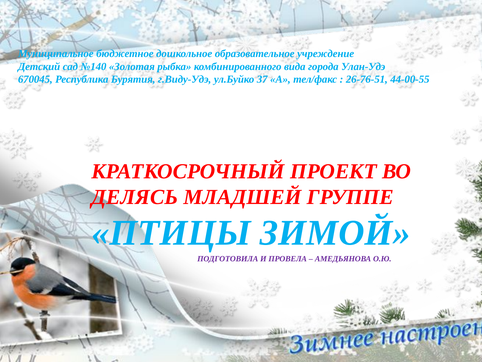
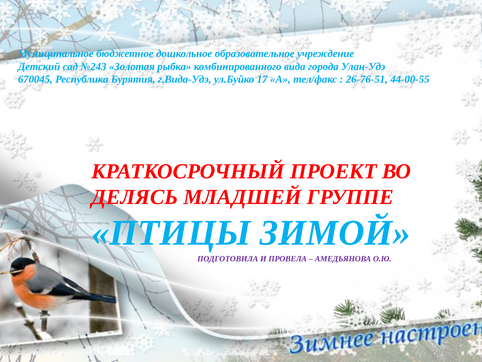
№140: №140 -> №243 (93, 66)
г.Виду-Удэ: г.Виду-Удэ -> г.Вида-Удэ (185, 79)
37: 37 -> 17 (262, 79)
